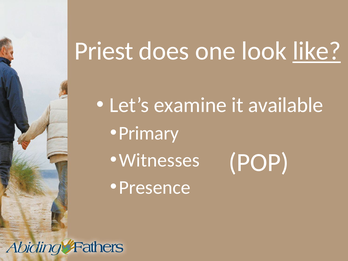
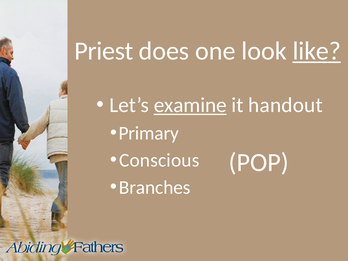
examine underline: none -> present (190, 105)
available: available -> handout (285, 105)
Witnesses: Witnesses -> Conscious (159, 160)
Presence: Presence -> Branches (155, 187)
